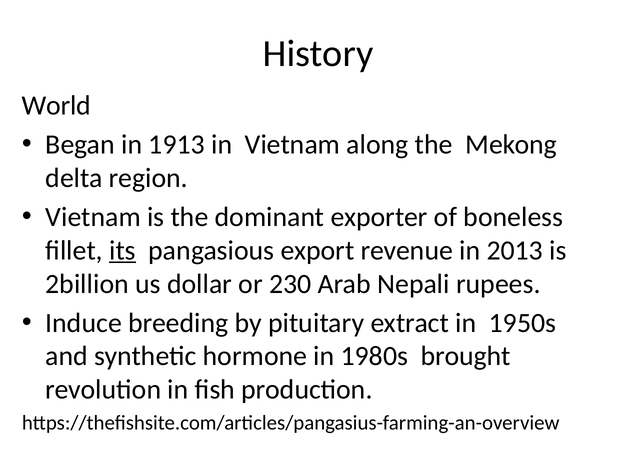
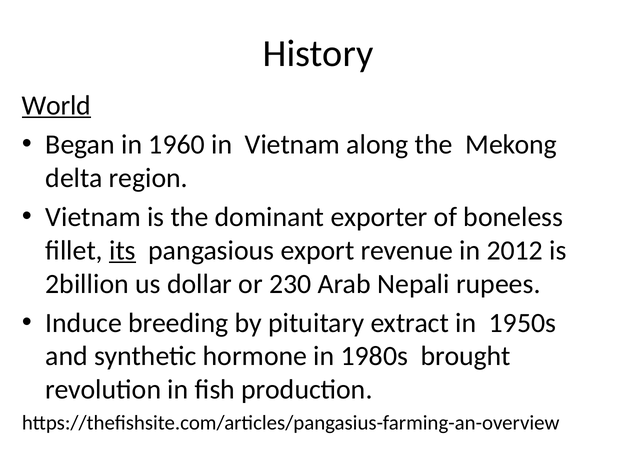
World underline: none -> present (56, 105)
1913: 1913 -> 1960 (177, 144)
2013: 2013 -> 2012 (515, 250)
